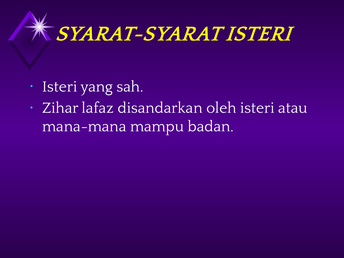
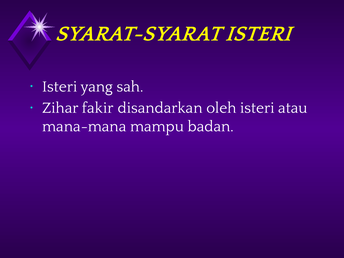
lafaz: lafaz -> fakir (98, 108)
